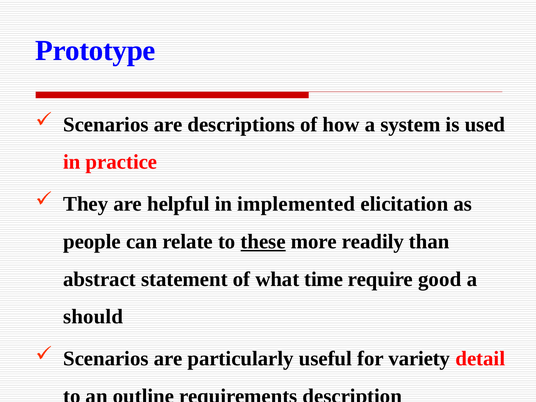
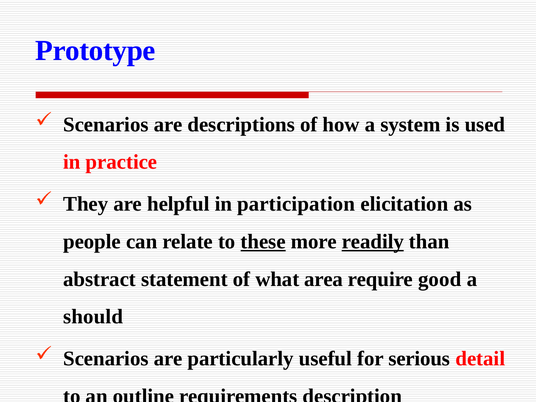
implemented: implemented -> participation (296, 204)
readily underline: none -> present (373, 242)
time: time -> area (324, 279)
variety: variety -> serious (419, 359)
